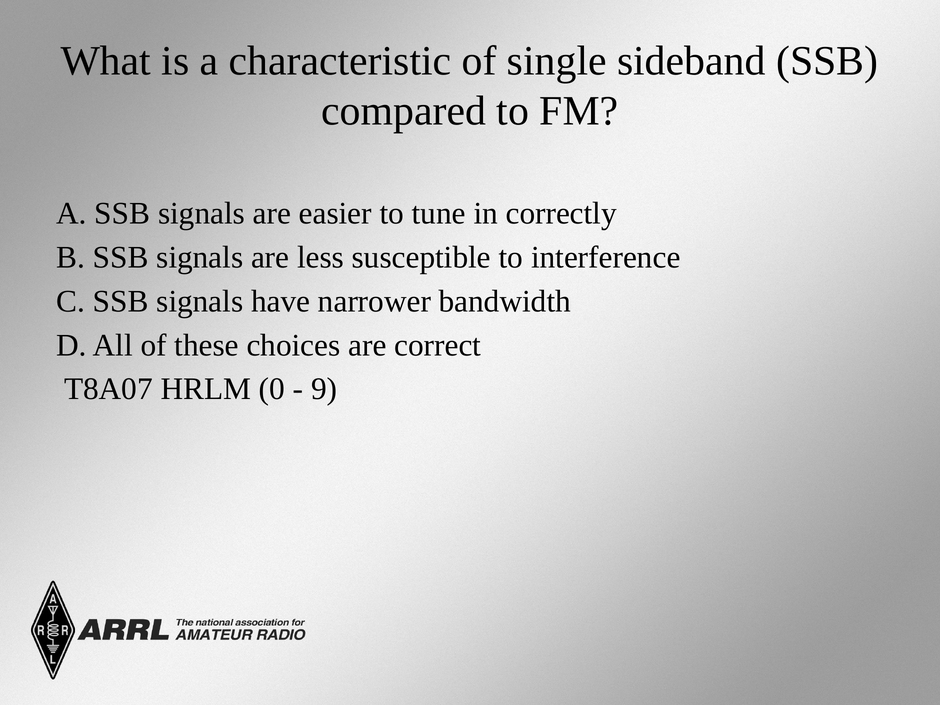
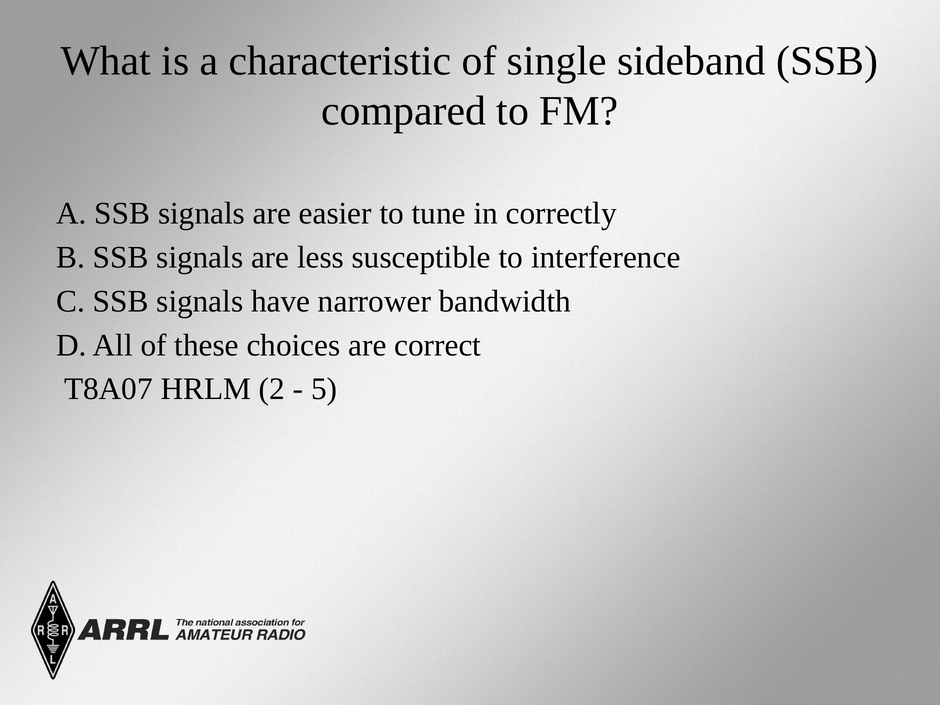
0: 0 -> 2 (272, 389)
9: 9 -> 5 (324, 389)
